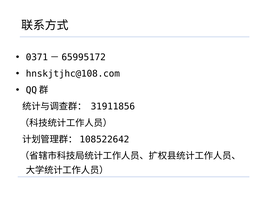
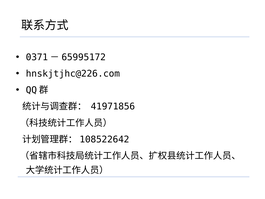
hnskjtjhc@108.com: hnskjtjhc@108.com -> hnskjtjhc@226.com (73, 74)
31911856: 31911856 -> 41971856 (113, 106)
